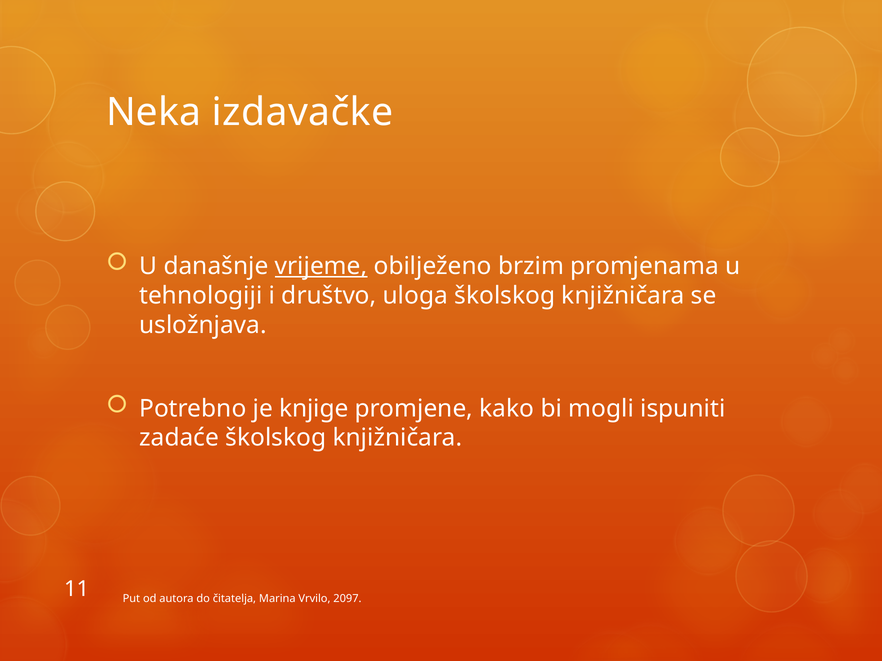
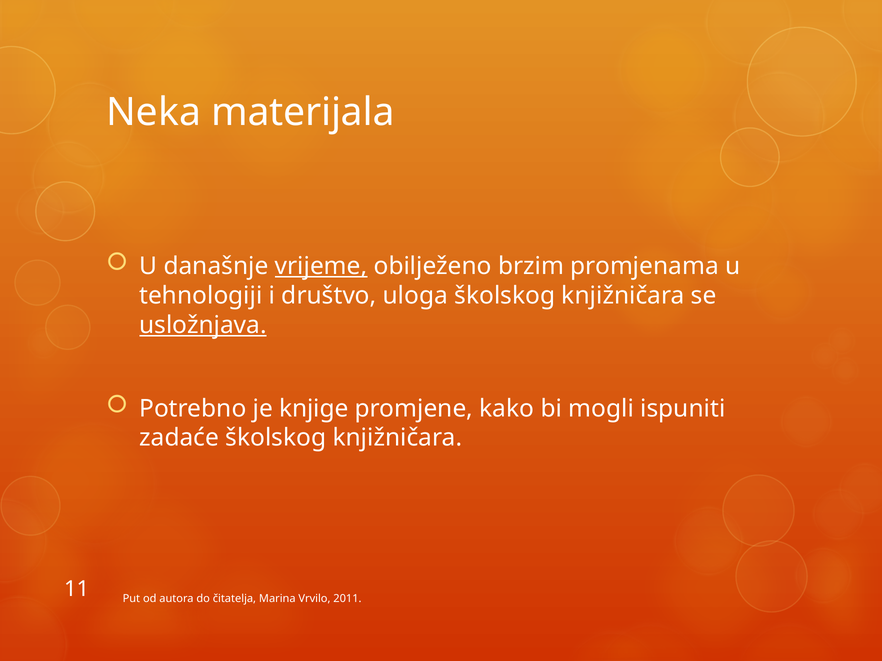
izdavačke: izdavačke -> materijala (303, 112)
usložnjava underline: none -> present (203, 325)
2097: 2097 -> 2011 (347, 599)
